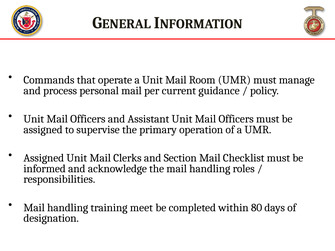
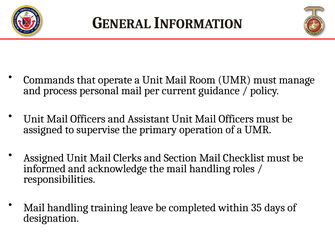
meet: meet -> leave (141, 208)
80: 80 -> 35 (256, 208)
